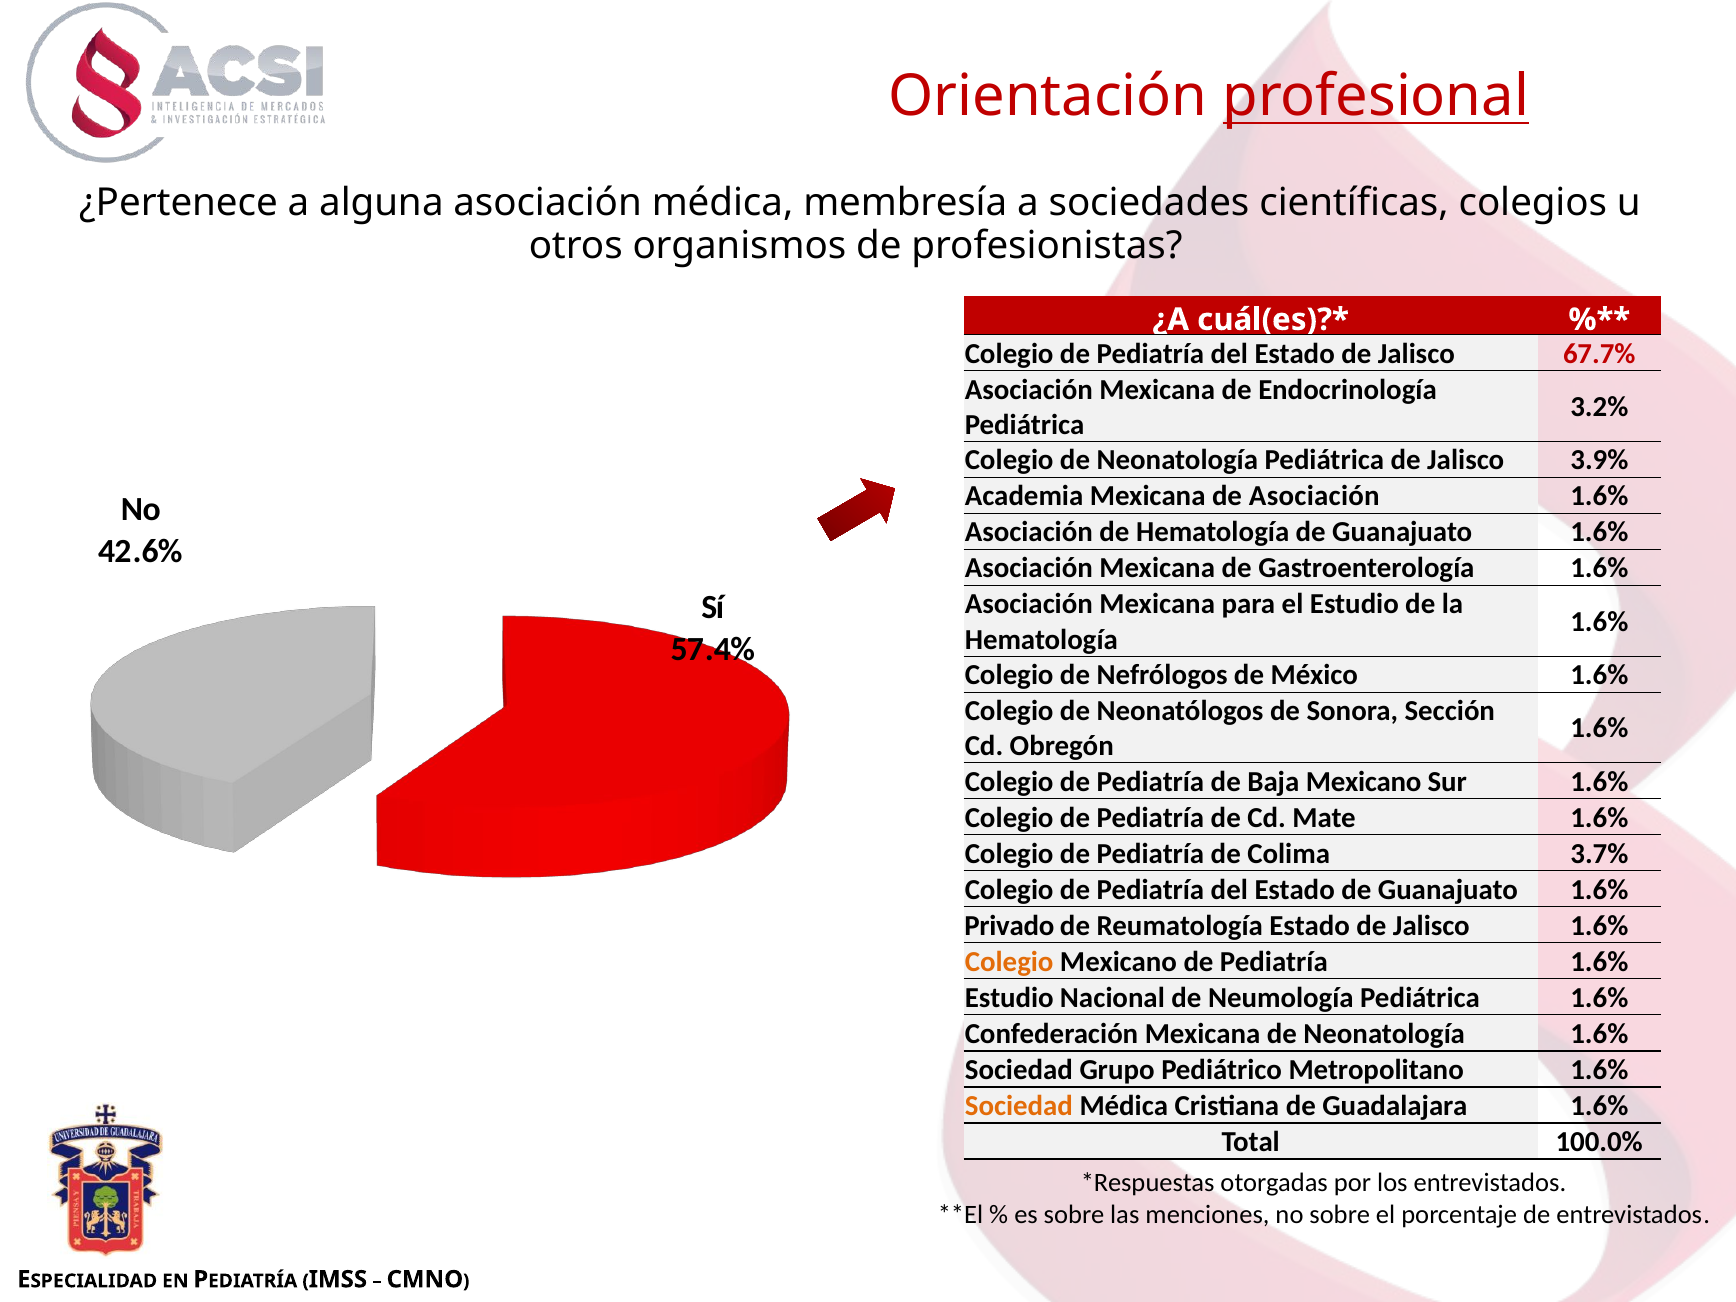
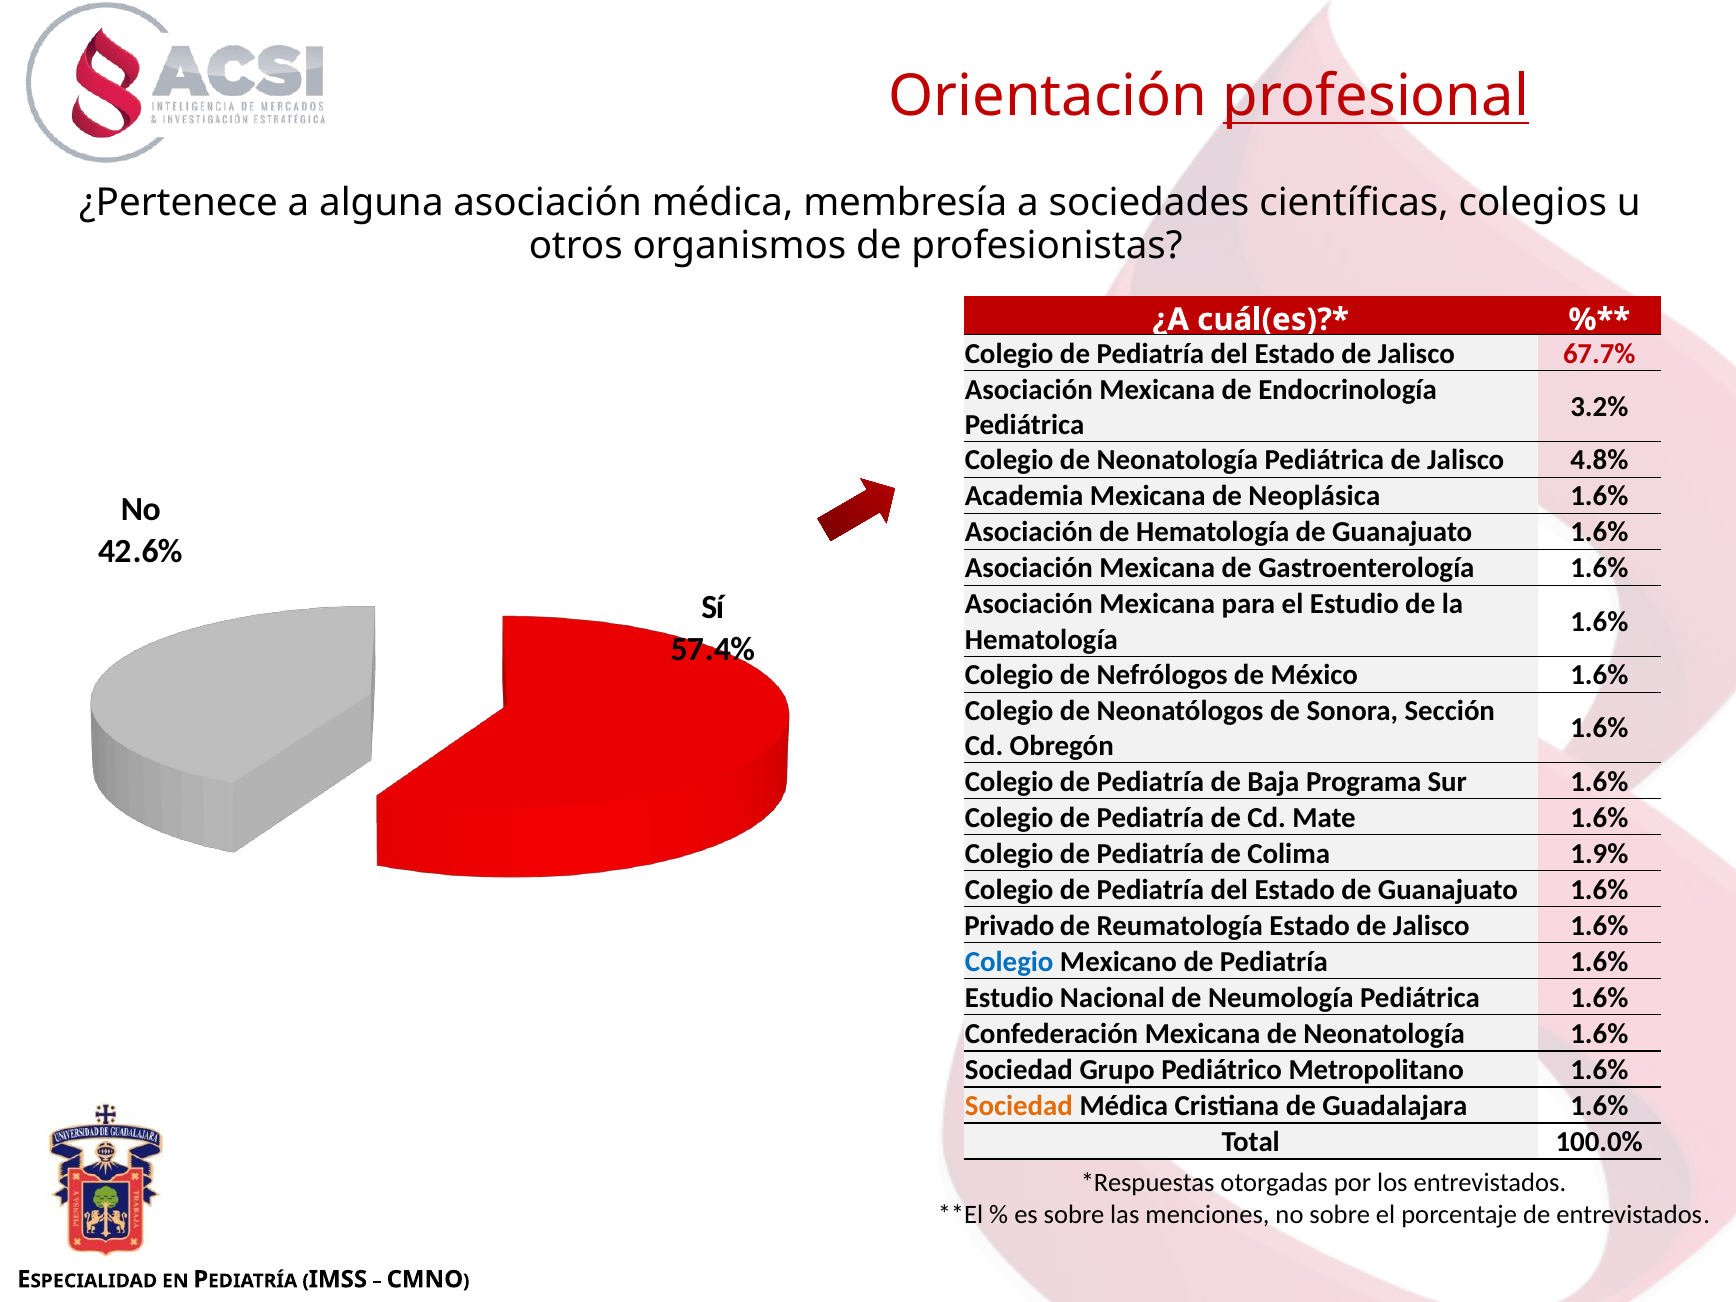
3.9%: 3.9% -> 4.8% (1599, 460)
de Asociación: Asociación -> Neoplásica (1314, 496)
Baja Mexicano: Mexicano -> Programa (1364, 782)
3.7%: 3.7% -> 1.9% (1599, 854)
Colegio colour: orange -> blue (1009, 962)
